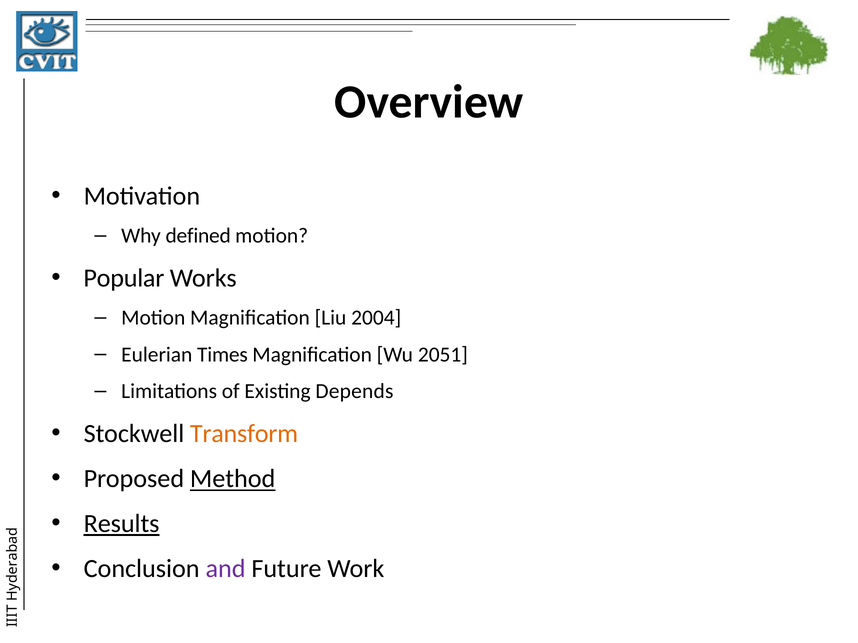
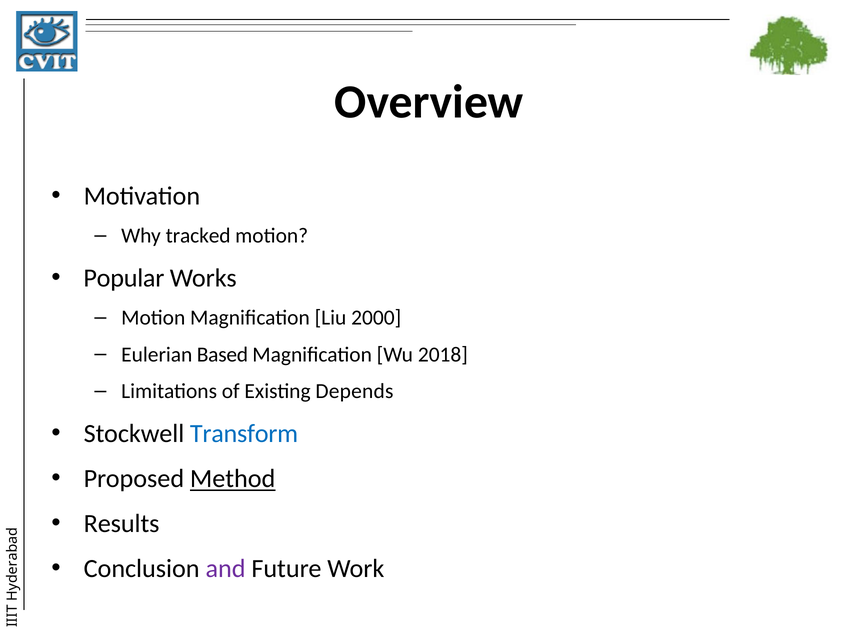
defined: defined -> tracked (198, 236)
2004: 2004 -> 2000 (376, 318)
Times: Times -> Based (222, 355)
2051: 2051 -> 2018 (443, 355)
Transform colour: orange -> blue (244, 434)
Results underline: present -> none (122, 524)
